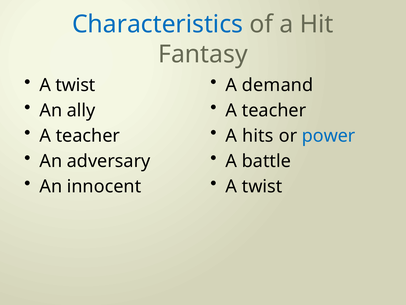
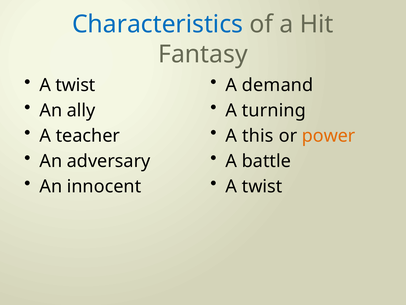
teacher: teacher -> turning (274, 110)
hits: hits -> this (258, 136)
power colour: blue -> orange (329, 136)
